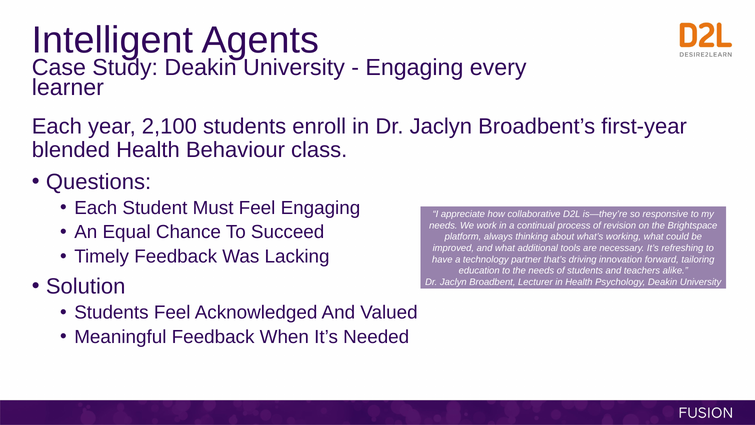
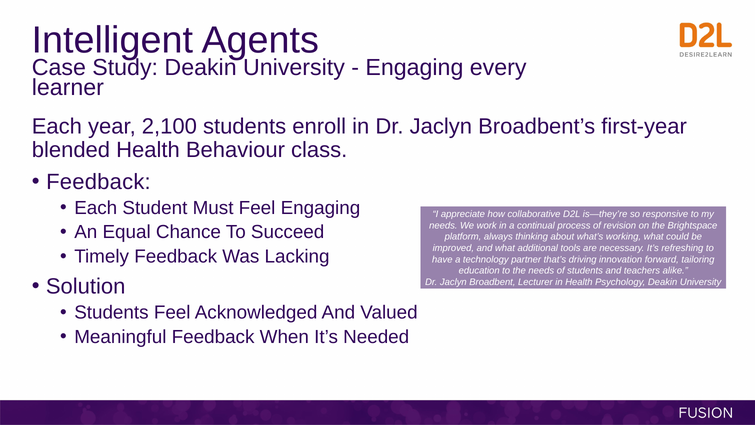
Questions: Questions -> Feedback (98, 182)
